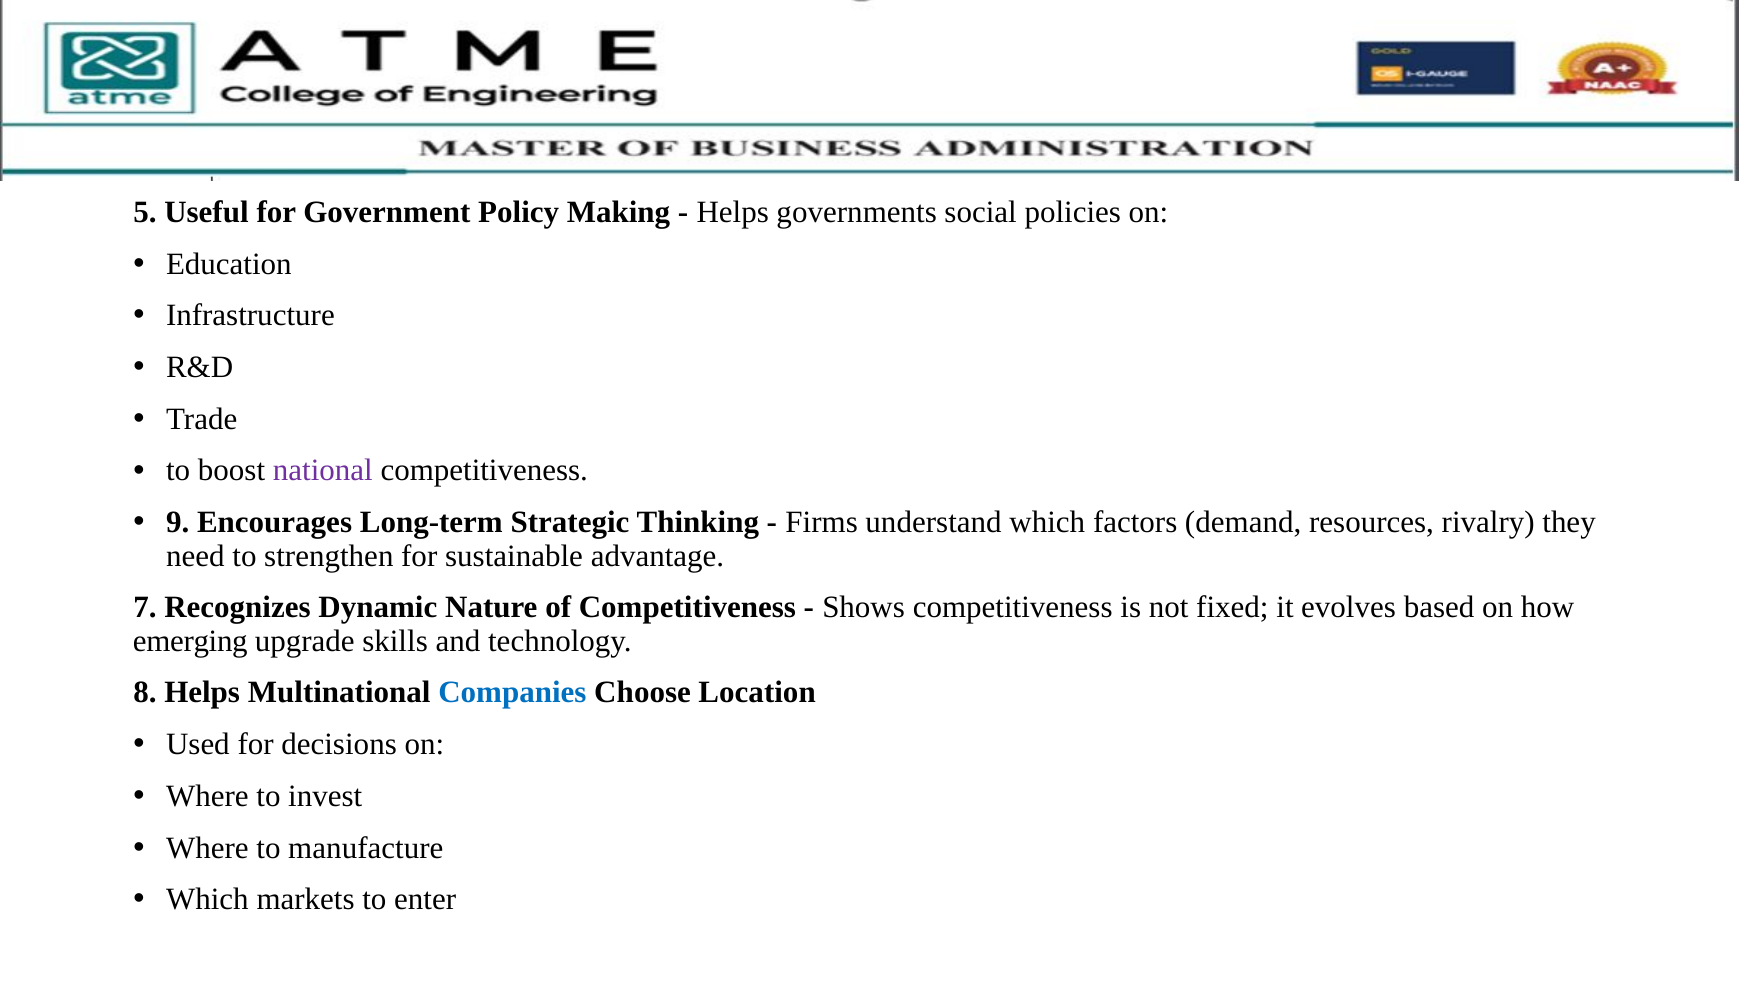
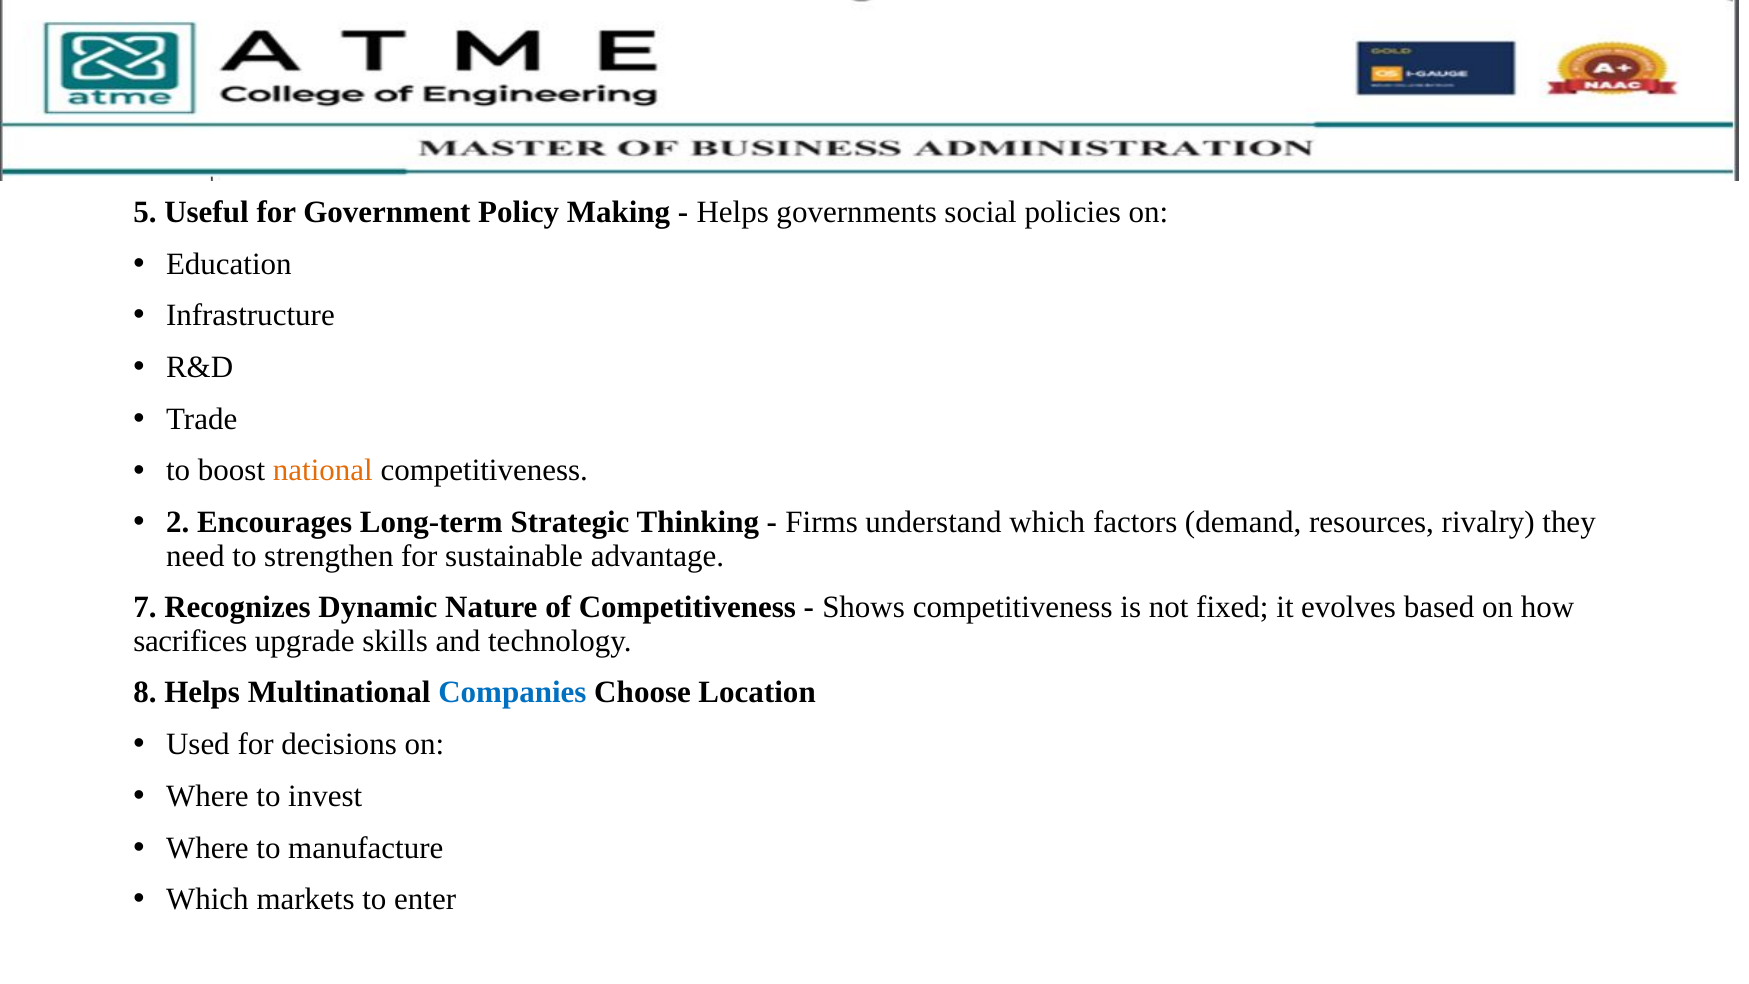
national colour: purple -> orange (323, 471)
9: 9 -> 2 (178, 522)
emerging: emerging -> sacrifices (190, 641)
